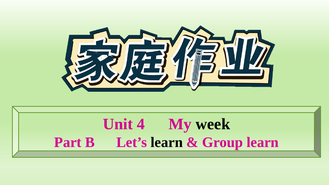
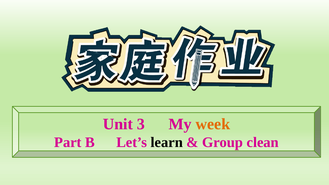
4: 4 -> 3 (141, 124)
week colour: black -> orange (213, 124)
Group learn: learn -> clean (263, 142)
